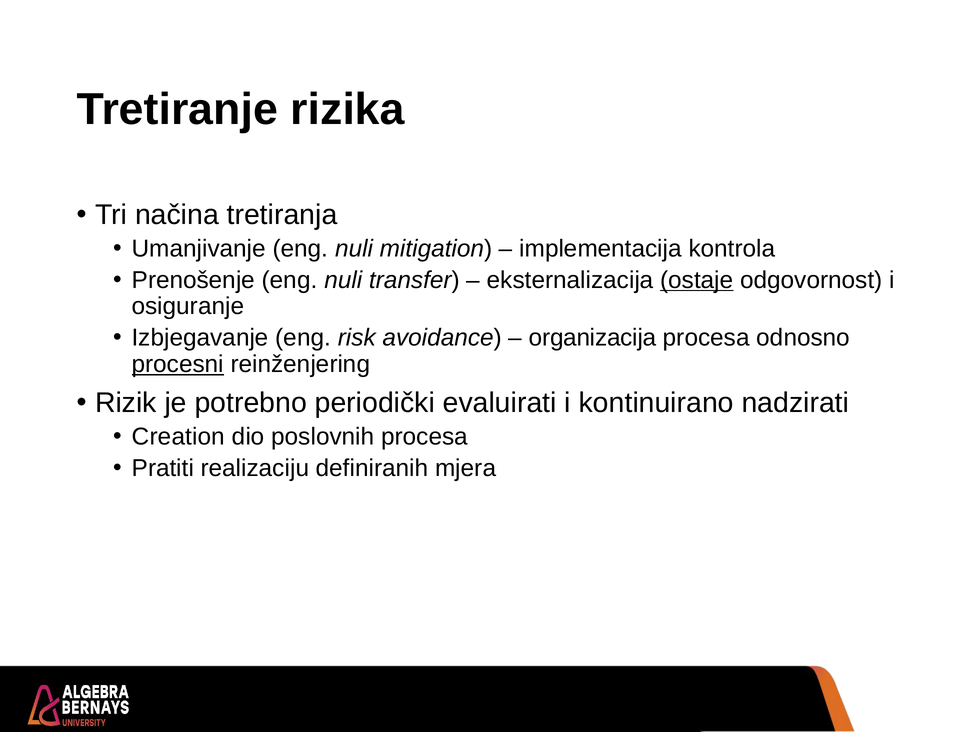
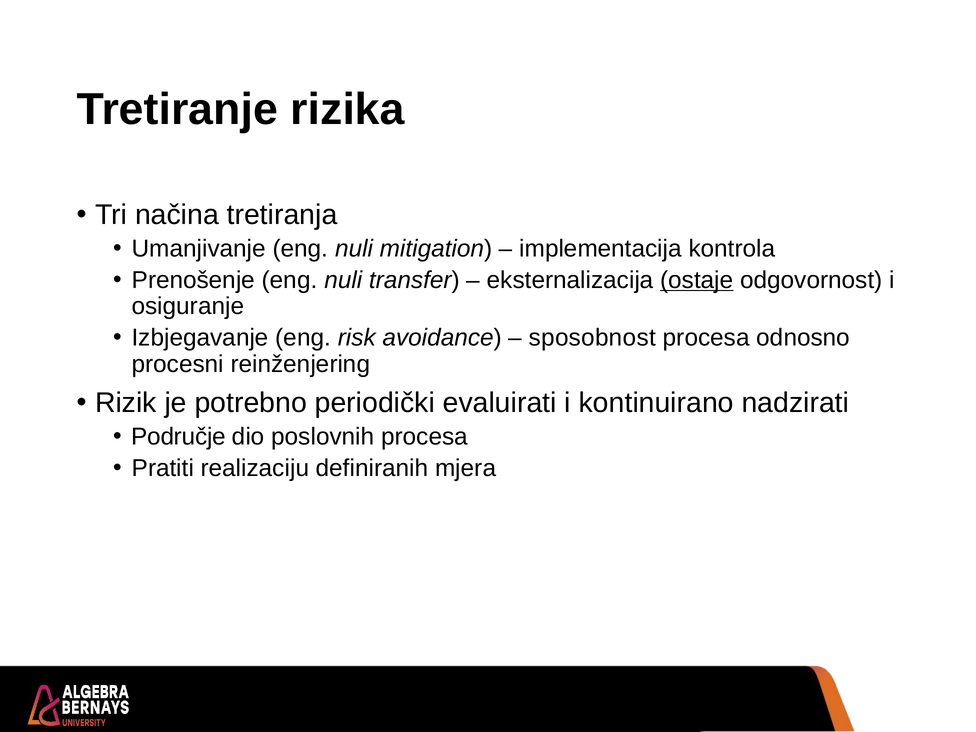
organizacija: organizacija -> sposobnost (592, 338)
procesni underline: present -> none (178, 364)
Creation: Creation -> Područje (179, 437)
